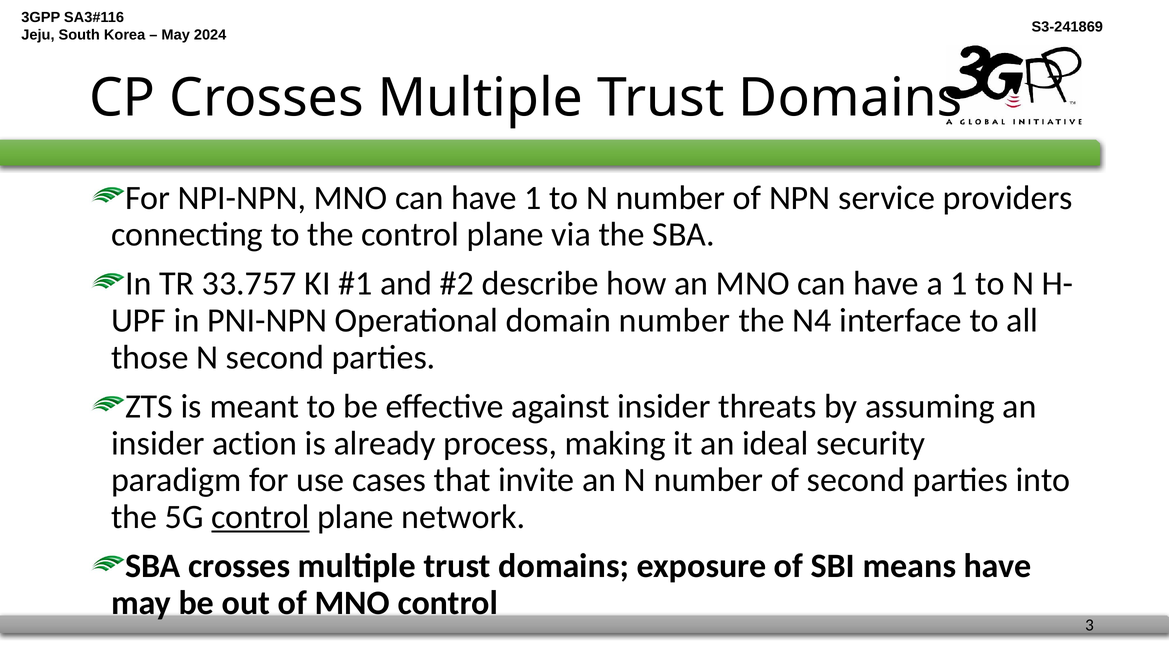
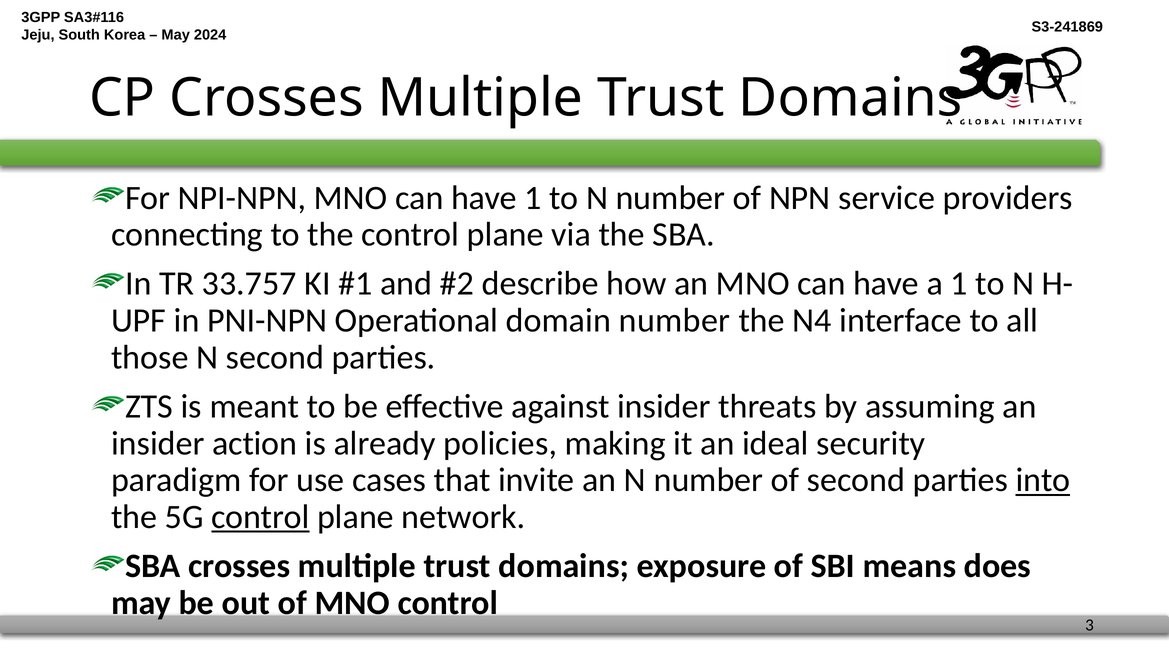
process: process -> policies (500, 443)
into underline: none -> present (1043, 480)
means have: have -> does (997, 566)
